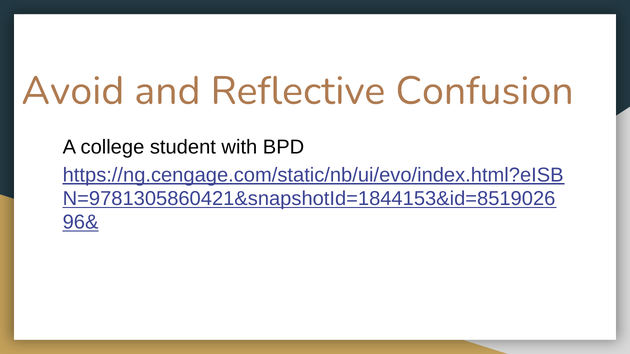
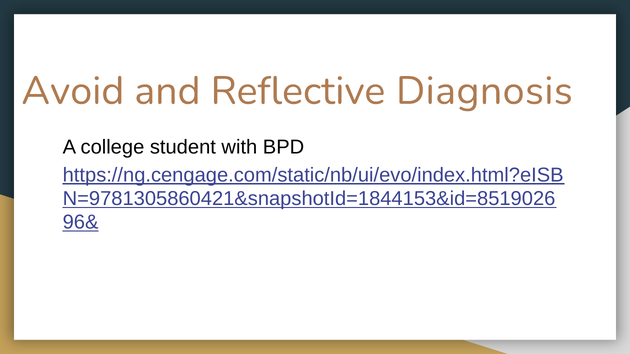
Confusion: Confusion -> Diagnosis (484, 91)
